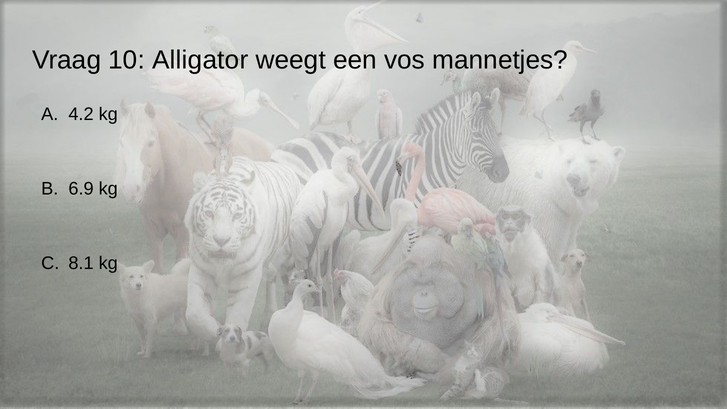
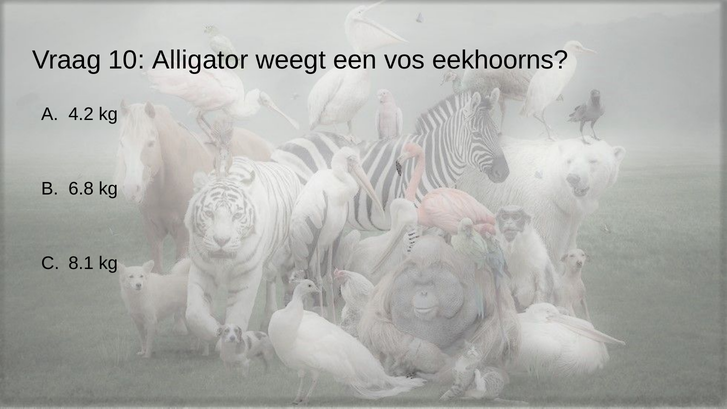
mannetjes: mannetjes -> eekhoorns (500, 60)
6.9: 6.9 -> 6.8 (81, 189)
